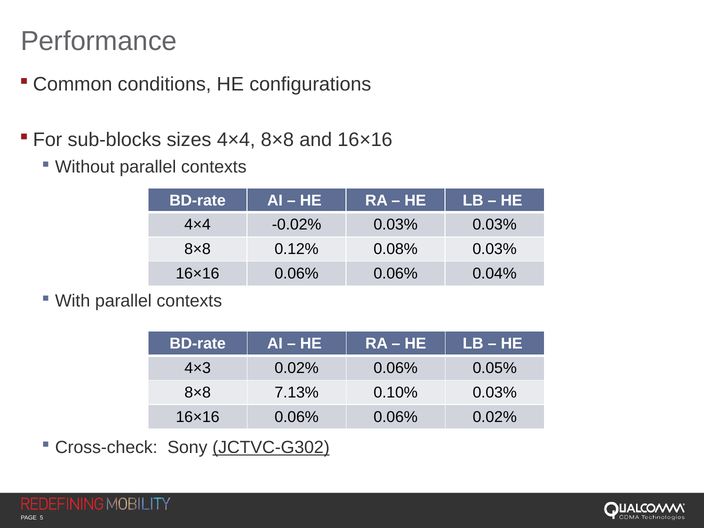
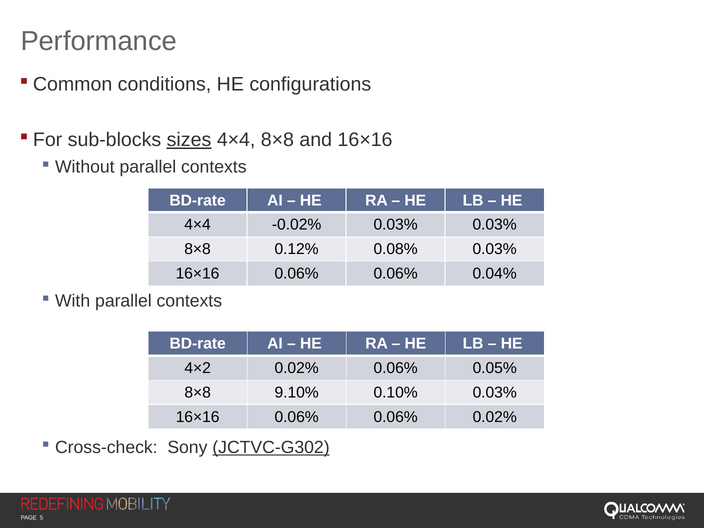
sizes underline: none -> present (189, 140)
4×3: 4×3 -> 4×2 (198, 368)
7.13%: 7.13% -> 9.10% (297, 393)
